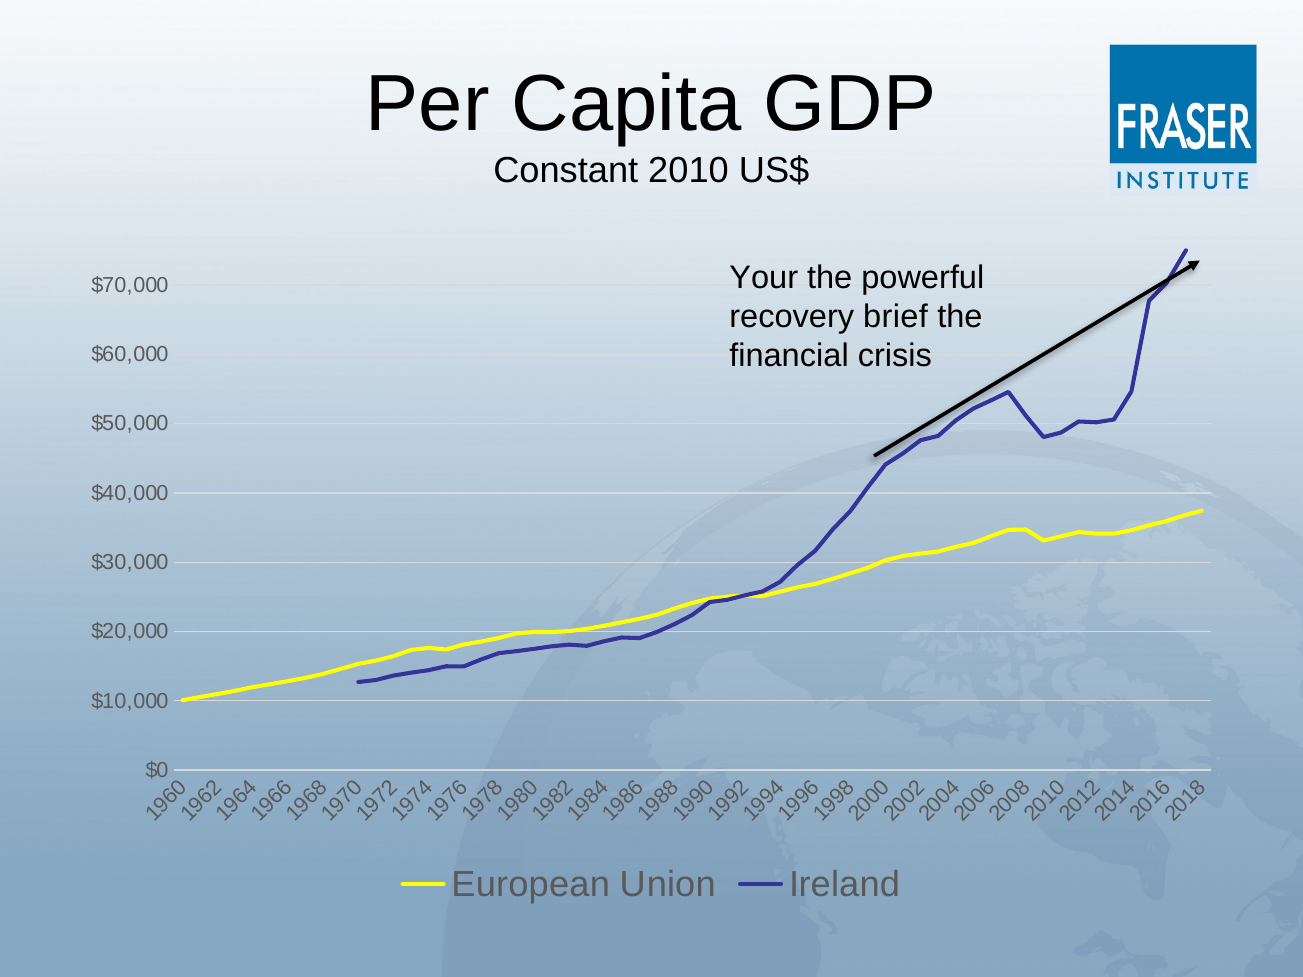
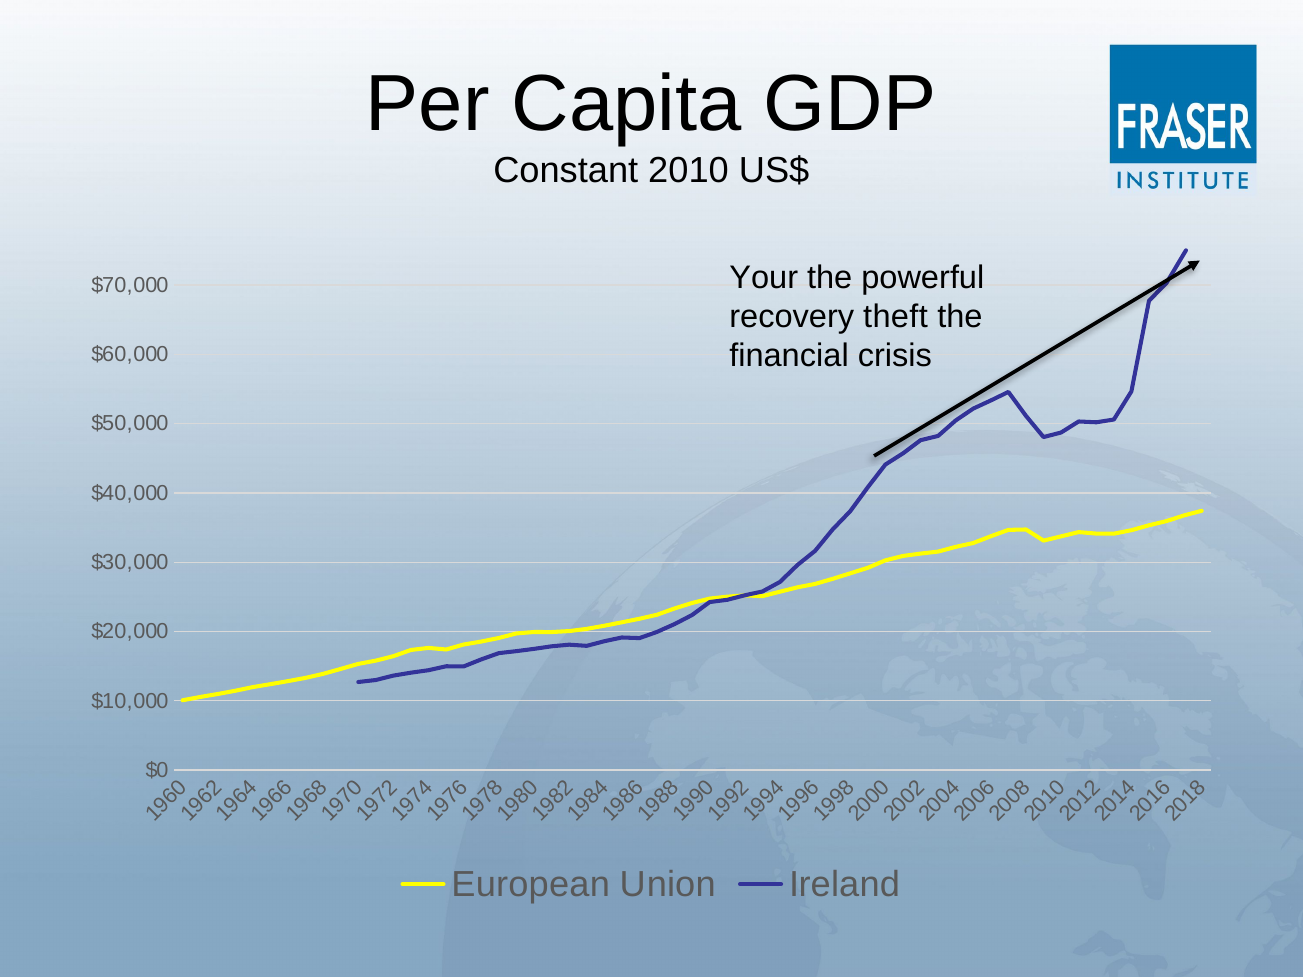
brief: brief -> theft (895, 317)
